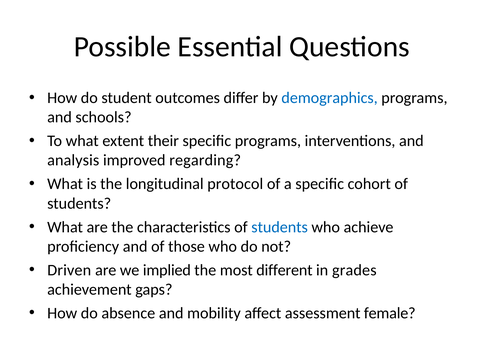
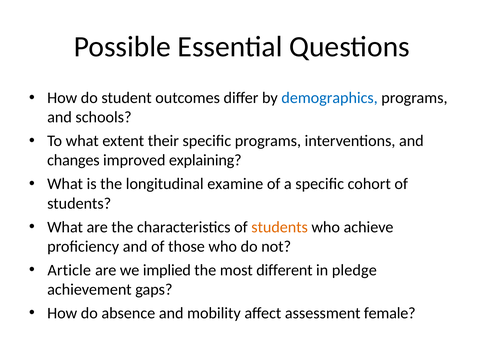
analysis: analysis -> changes (73, 160)
regarding: regarding -> explaining (205, 160)
protocol: protocol -> examine (235, 184)
students colour: blue -> orange (280, 227)
Driven: Driven -> Article (69, 270)
grades: grades -> pledge (354, 270)
